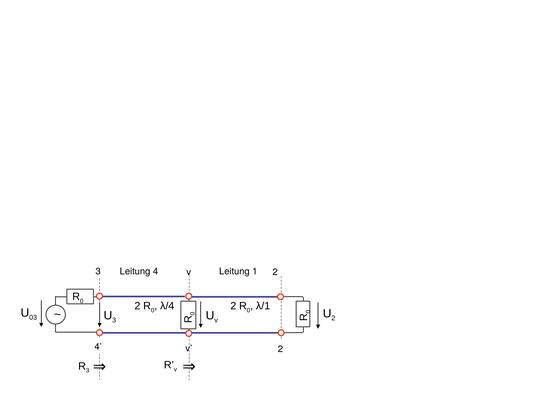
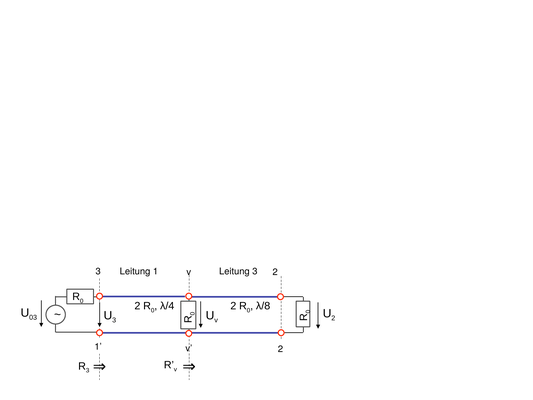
Leitung 4: 4 -> 1 (156, 271)
Leitung 1: 1 -> 3 (255, 271)
λ/1: λ/1 -> λ/8 (263, 306)
4: 4 -> 1 (98, 347)
